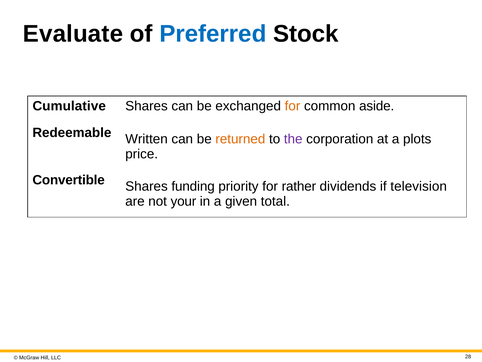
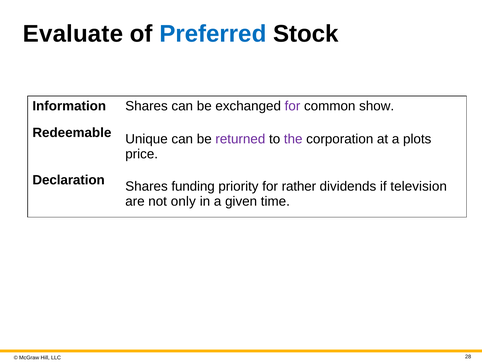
Cumulative: Cumulative -> Information (69, 106)
for colour: orange -> purple (292, 106)
aside: aside -> show (377, 106)
Written: Written -> Unique (147, 139)
returned colour: orange -> purple (240, 139)
Convertible: Convertible -> Declaration (69, 180)
your: your -> only (183, 201)
total: total -> time (275, 201)
